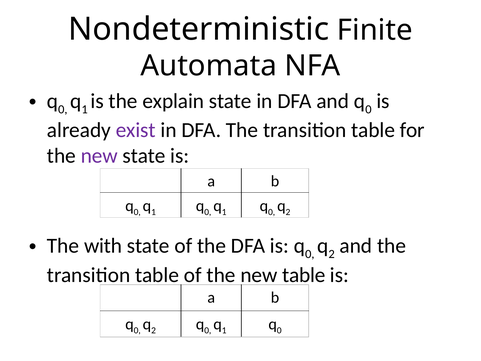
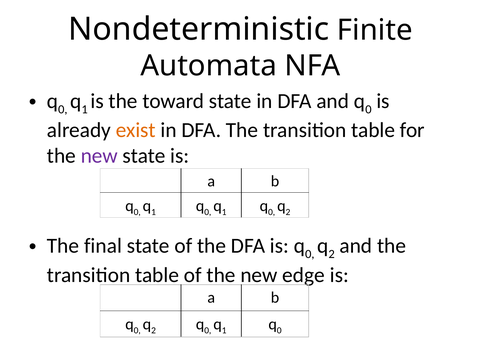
explain: explain -> toward (173, 101)
exist colour: purple -> orange (136, 130)
with: with -> final (103, 246)
new table: table -> edge (304, 275)
